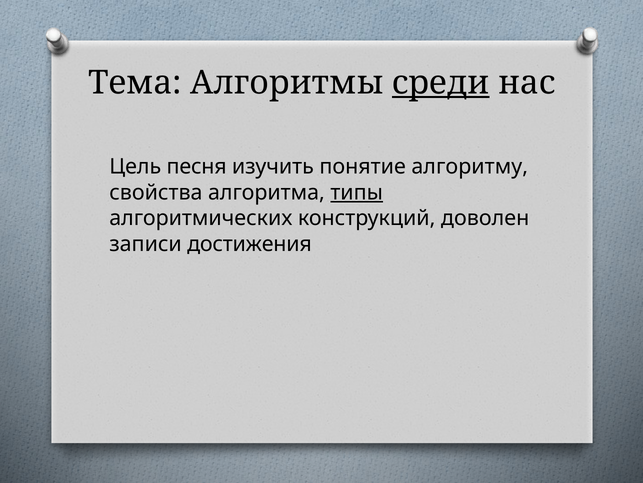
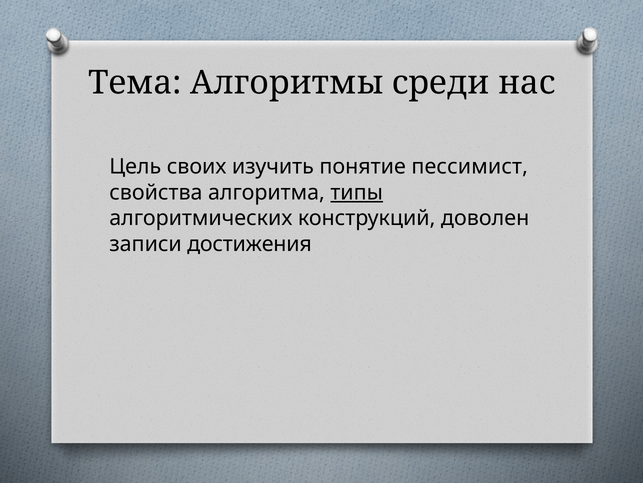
среди underline: present -> none (441, 83)
песня: песня -> своих (197, 167)
алгоритму: алгоритму -> пессимист (470, 167)
